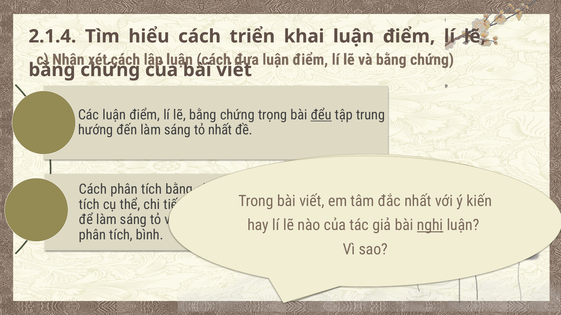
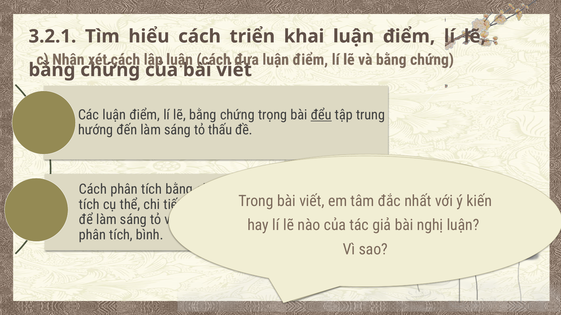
2.1.4: 2.1.4 -> 3.2.1 (52, 36)
tỏ nhất: nhất -> thấu (220, 130)
nghị underline: present -> none (430, 226)
